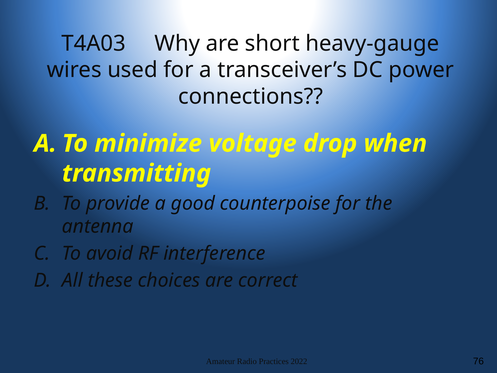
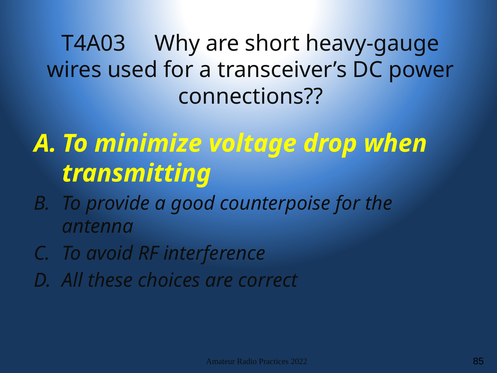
76: 76 -> 85 (478, 361)
